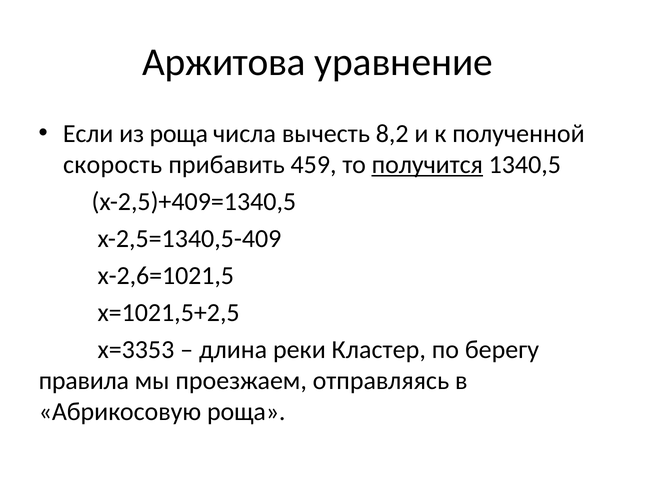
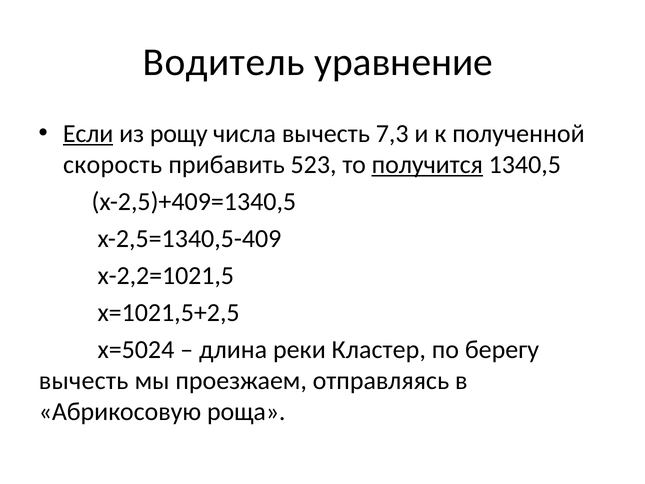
Аржитова: Аржитова -> Водитель (224, 62)
Если underline: none -> present (88, 134)
из роща: роща -> рощу (179, 134)
8,2: 8,2 -> 7,3 (392, 134)
459: 459 -> 523 (314, 165)
x-2,6=1021,5: x-2,6=1021,5 -> x-2,2=1021,5 (166, 275)
x=3353: x=3353 -> x=5024 (136, 349)
правила: правила -> вычесть (84, 380)
